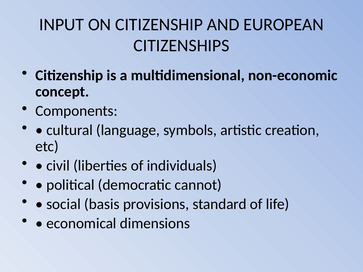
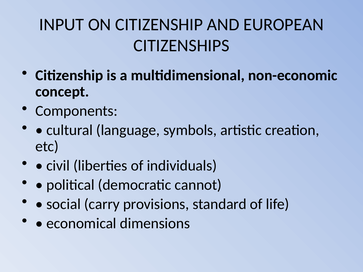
basis: basis -> carry (102, 204)
